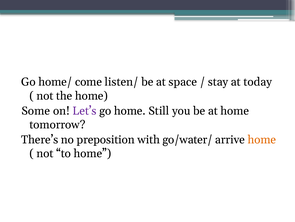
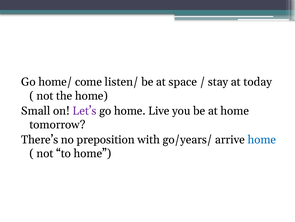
Some: Some -> Small (36, 110)
Still: Still -> Live (159, 110)
go/water/: go/water/ -> go/years/ (187, 139)
home colour: orange -> blue (262, 139)
